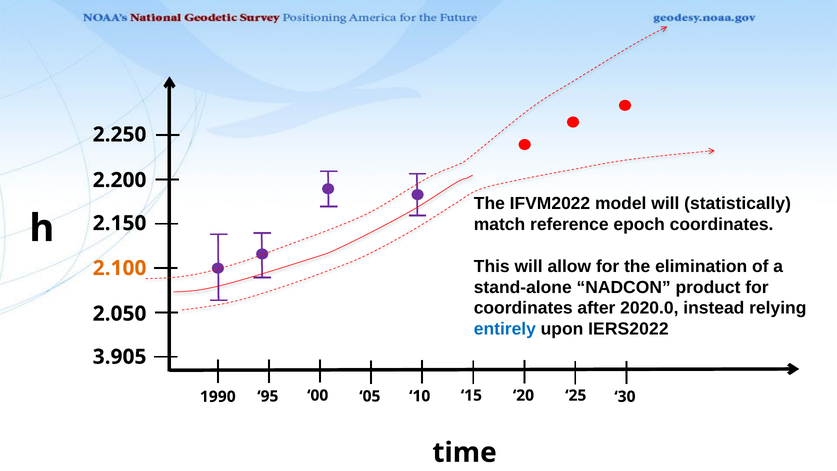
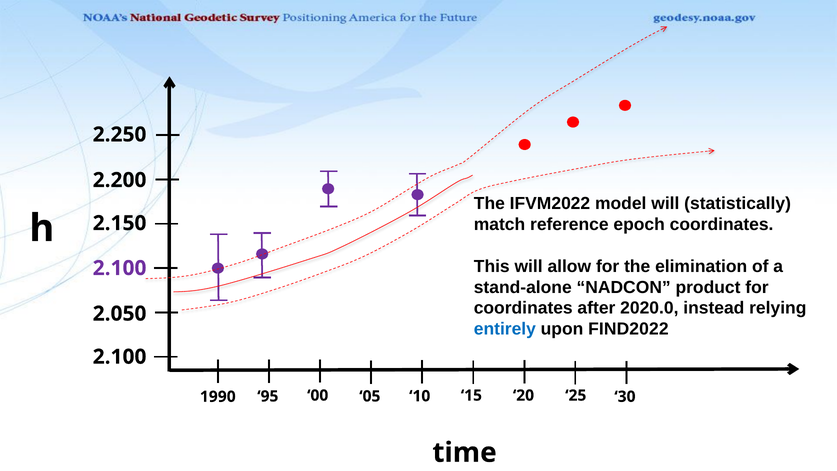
2.100 colour: orange -> purple (120, 268)
IERS2022: IERS2022 -> FIND2022 (628, 329)
3.905: 3.905 -> 2.100 (120, 357)
